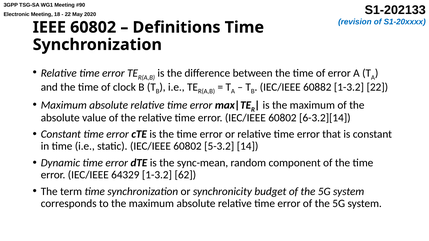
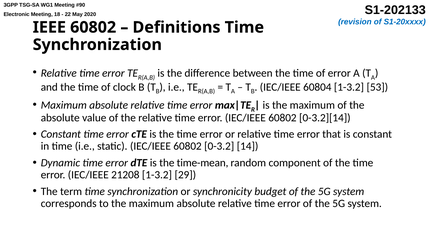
60882: 60882 -> 60804 (317, 87)
1-3.2 22: 22 -> 53 (377, 87)
6-3.2][14: 6-3.2][14 -> 0-3.2][14 (325, 118)
5-3.2: 5-3.2 -> 0-3.2 (219, 146)
sync-mean: sync-mean -> time-mean (203, 163)
64329: 64329 -> 21208 (125, 175)
62: 62 -> 29 (185, 175)
